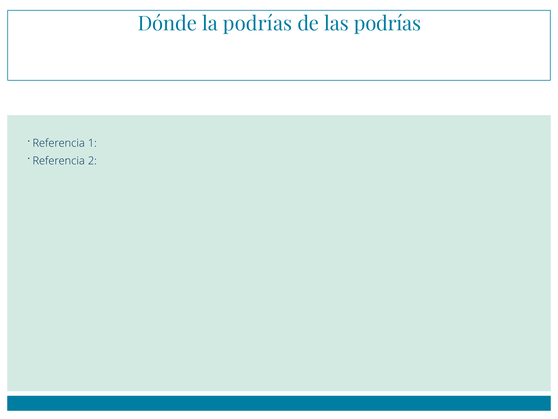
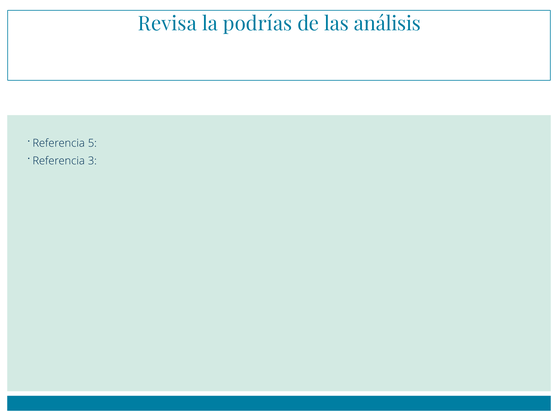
Dónde: Dónde -> Revisa (167, 24)
las podrías: podrías -> análisis (387, 24)
1: 1 -> 5 (92, 143)
2: 2 -> 3 (92, 161)
